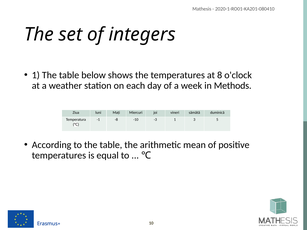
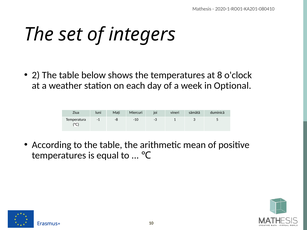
1: 1 -> 2 (36, 75)
Methods: Methods -> Optional (233, 86)
